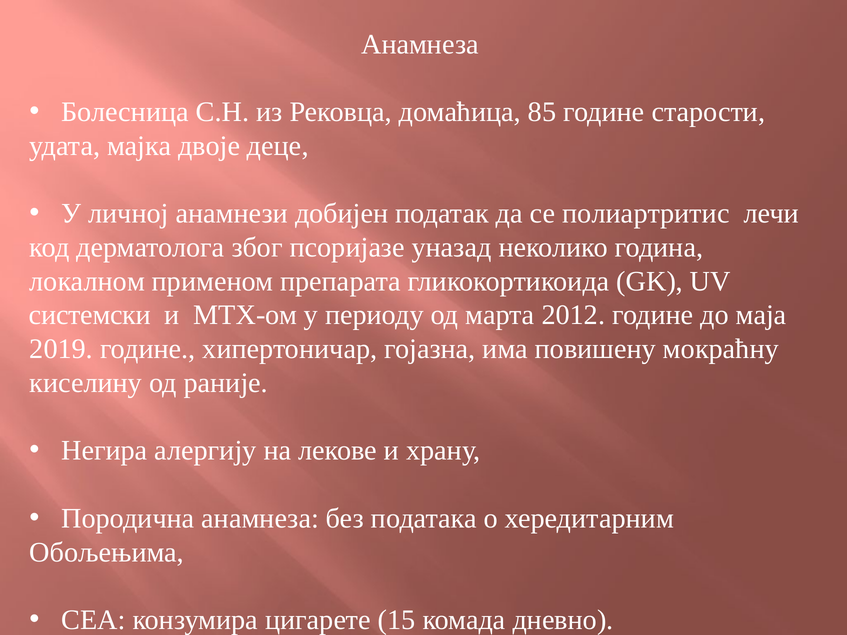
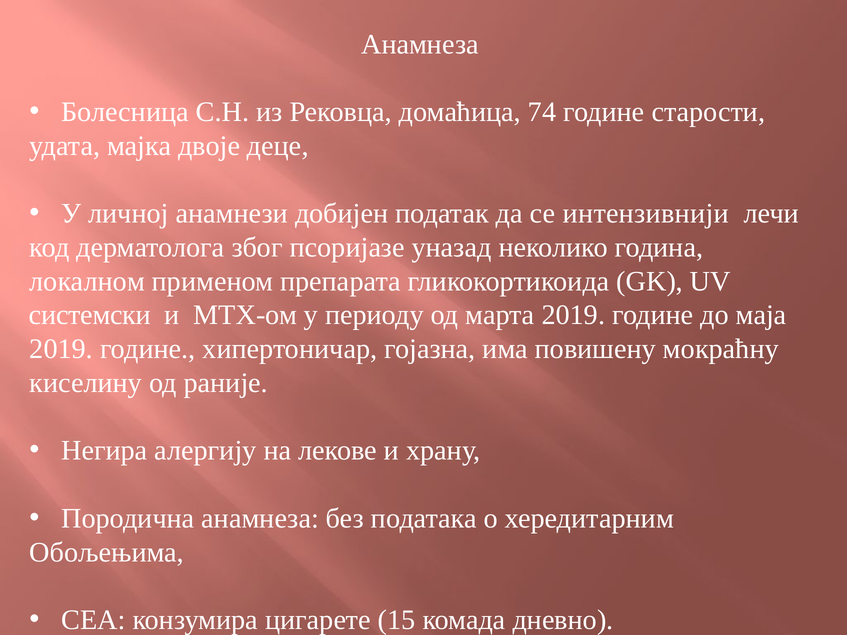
85: 85 -> 74 (542, 112)
полиартритис: полиартритис -> интензивнији (646, 214)
марта 2012: 2012 -> 2019 (573, 315)
